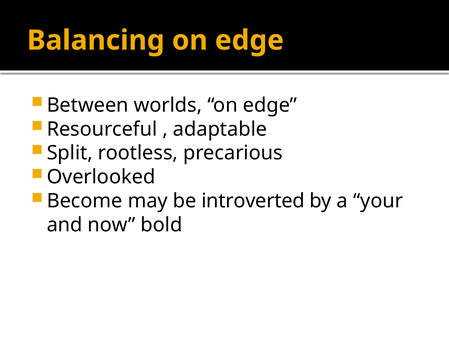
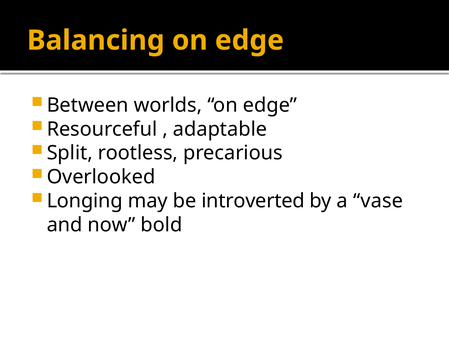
Become: Become -> Longing (85, 201)
your: your -> vase (378, 201)
